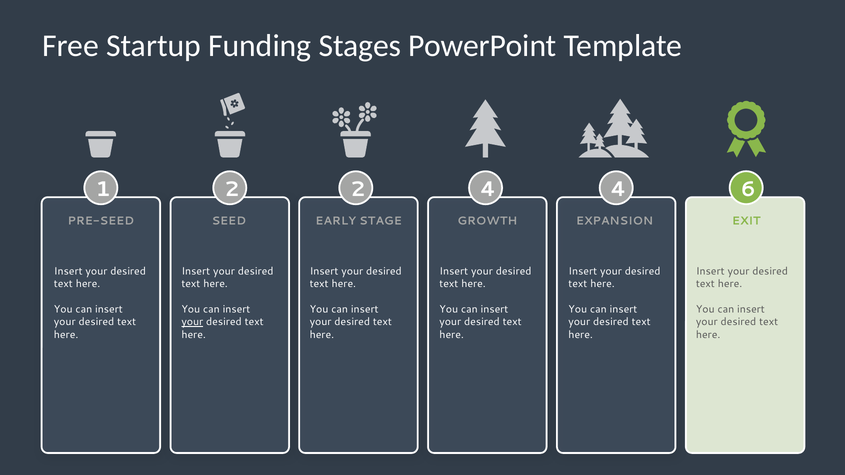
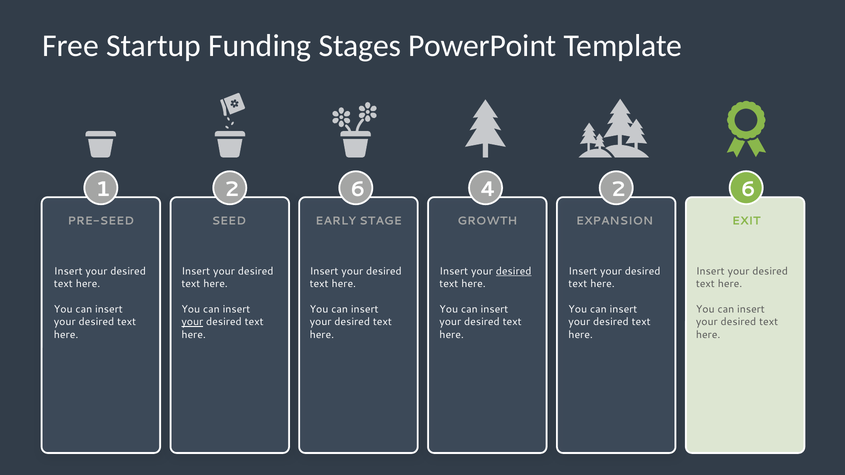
2 2: 2 -> 6 (358, 189)
4 4: 4 -> 2 (618, 189)
desired underline: none -> present (514, 272)
